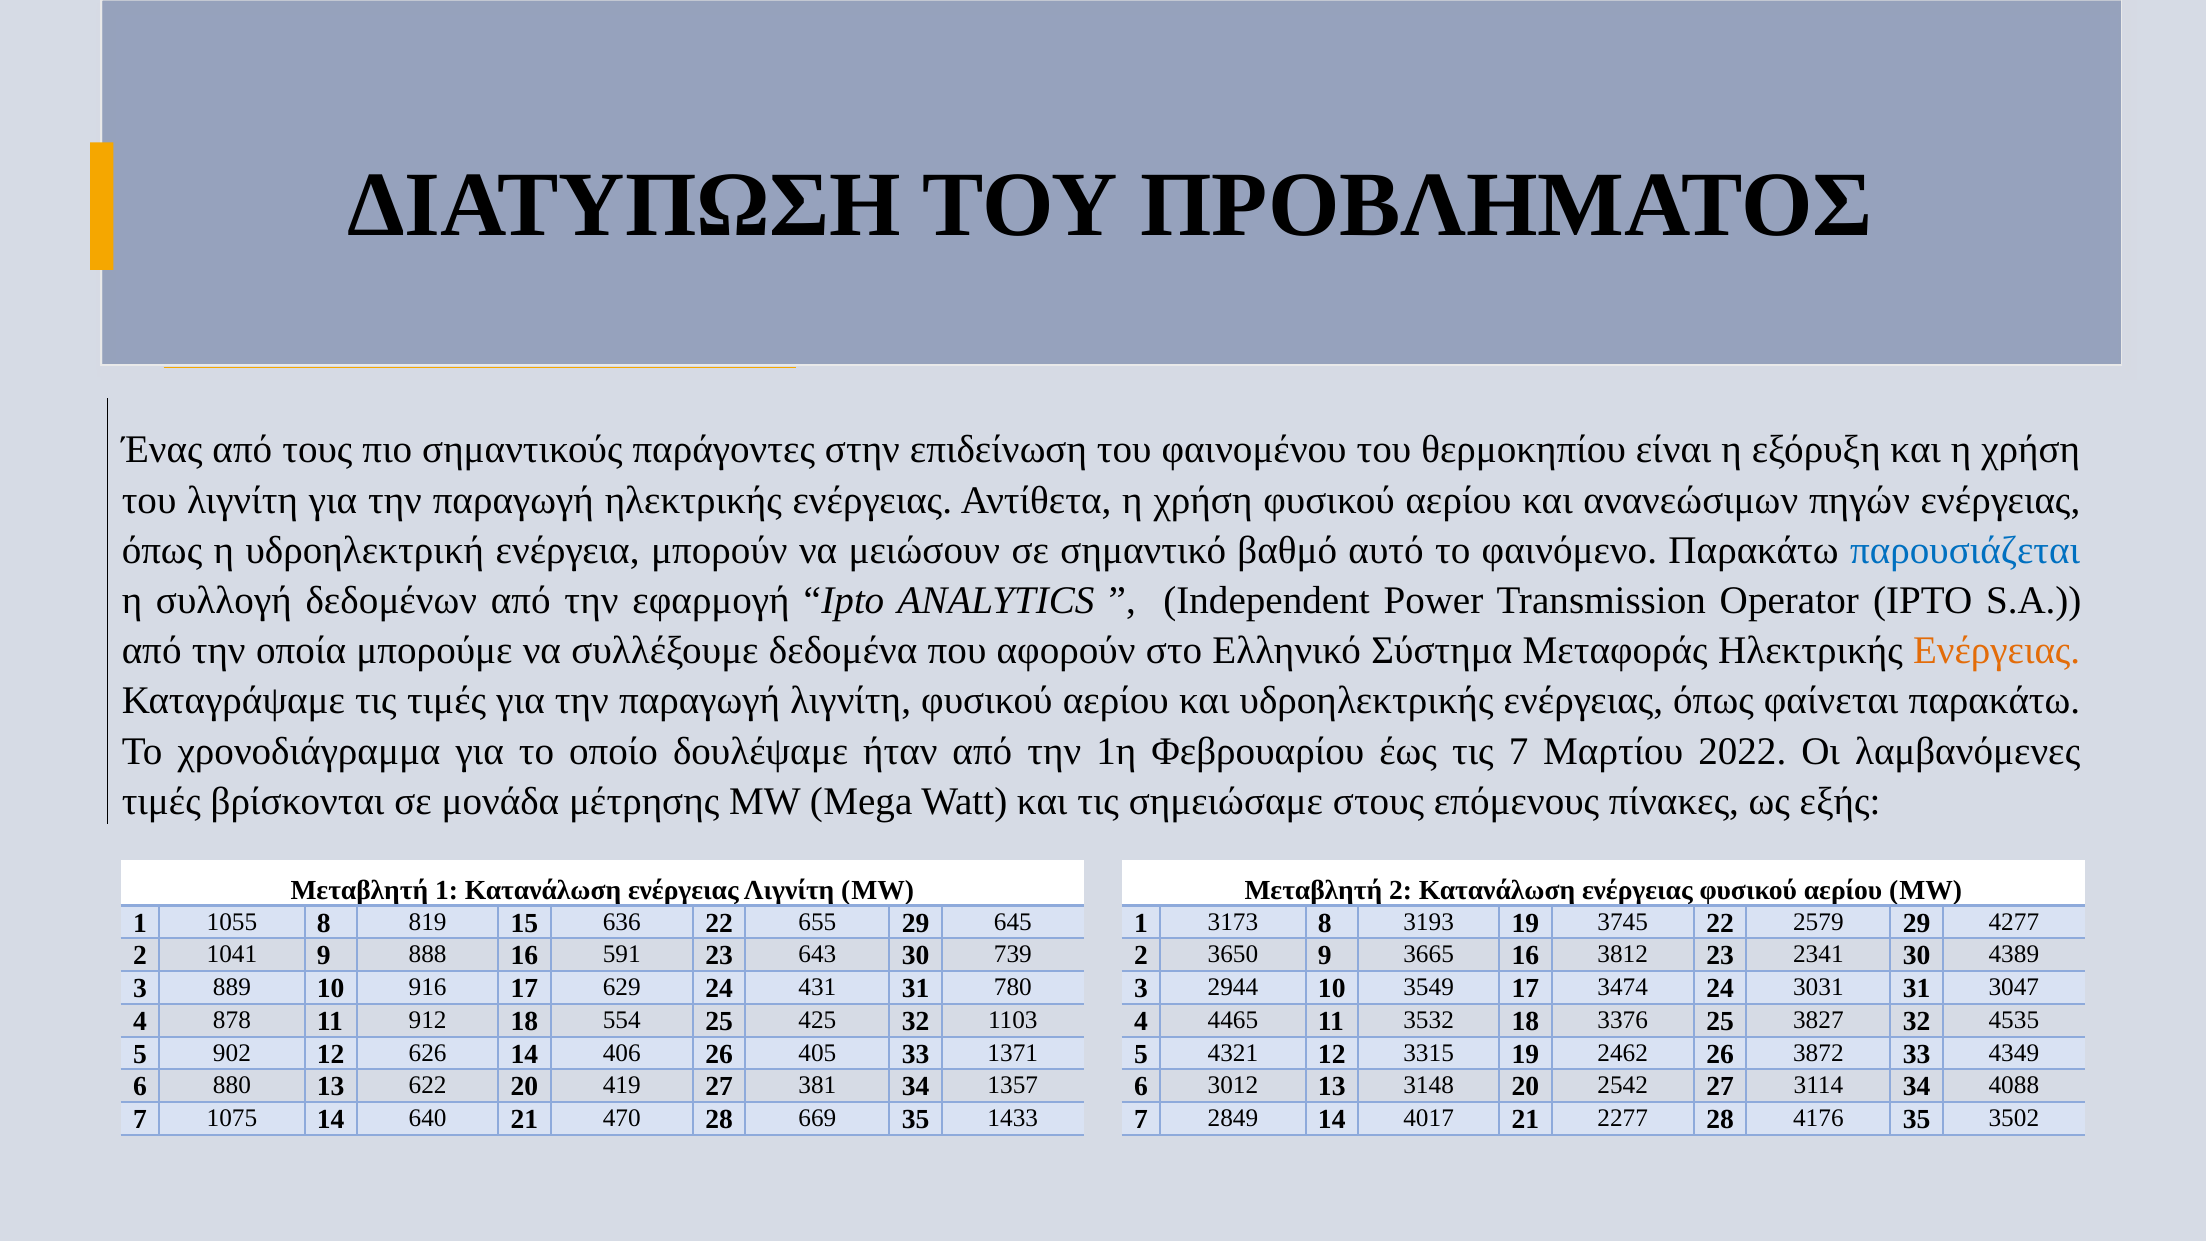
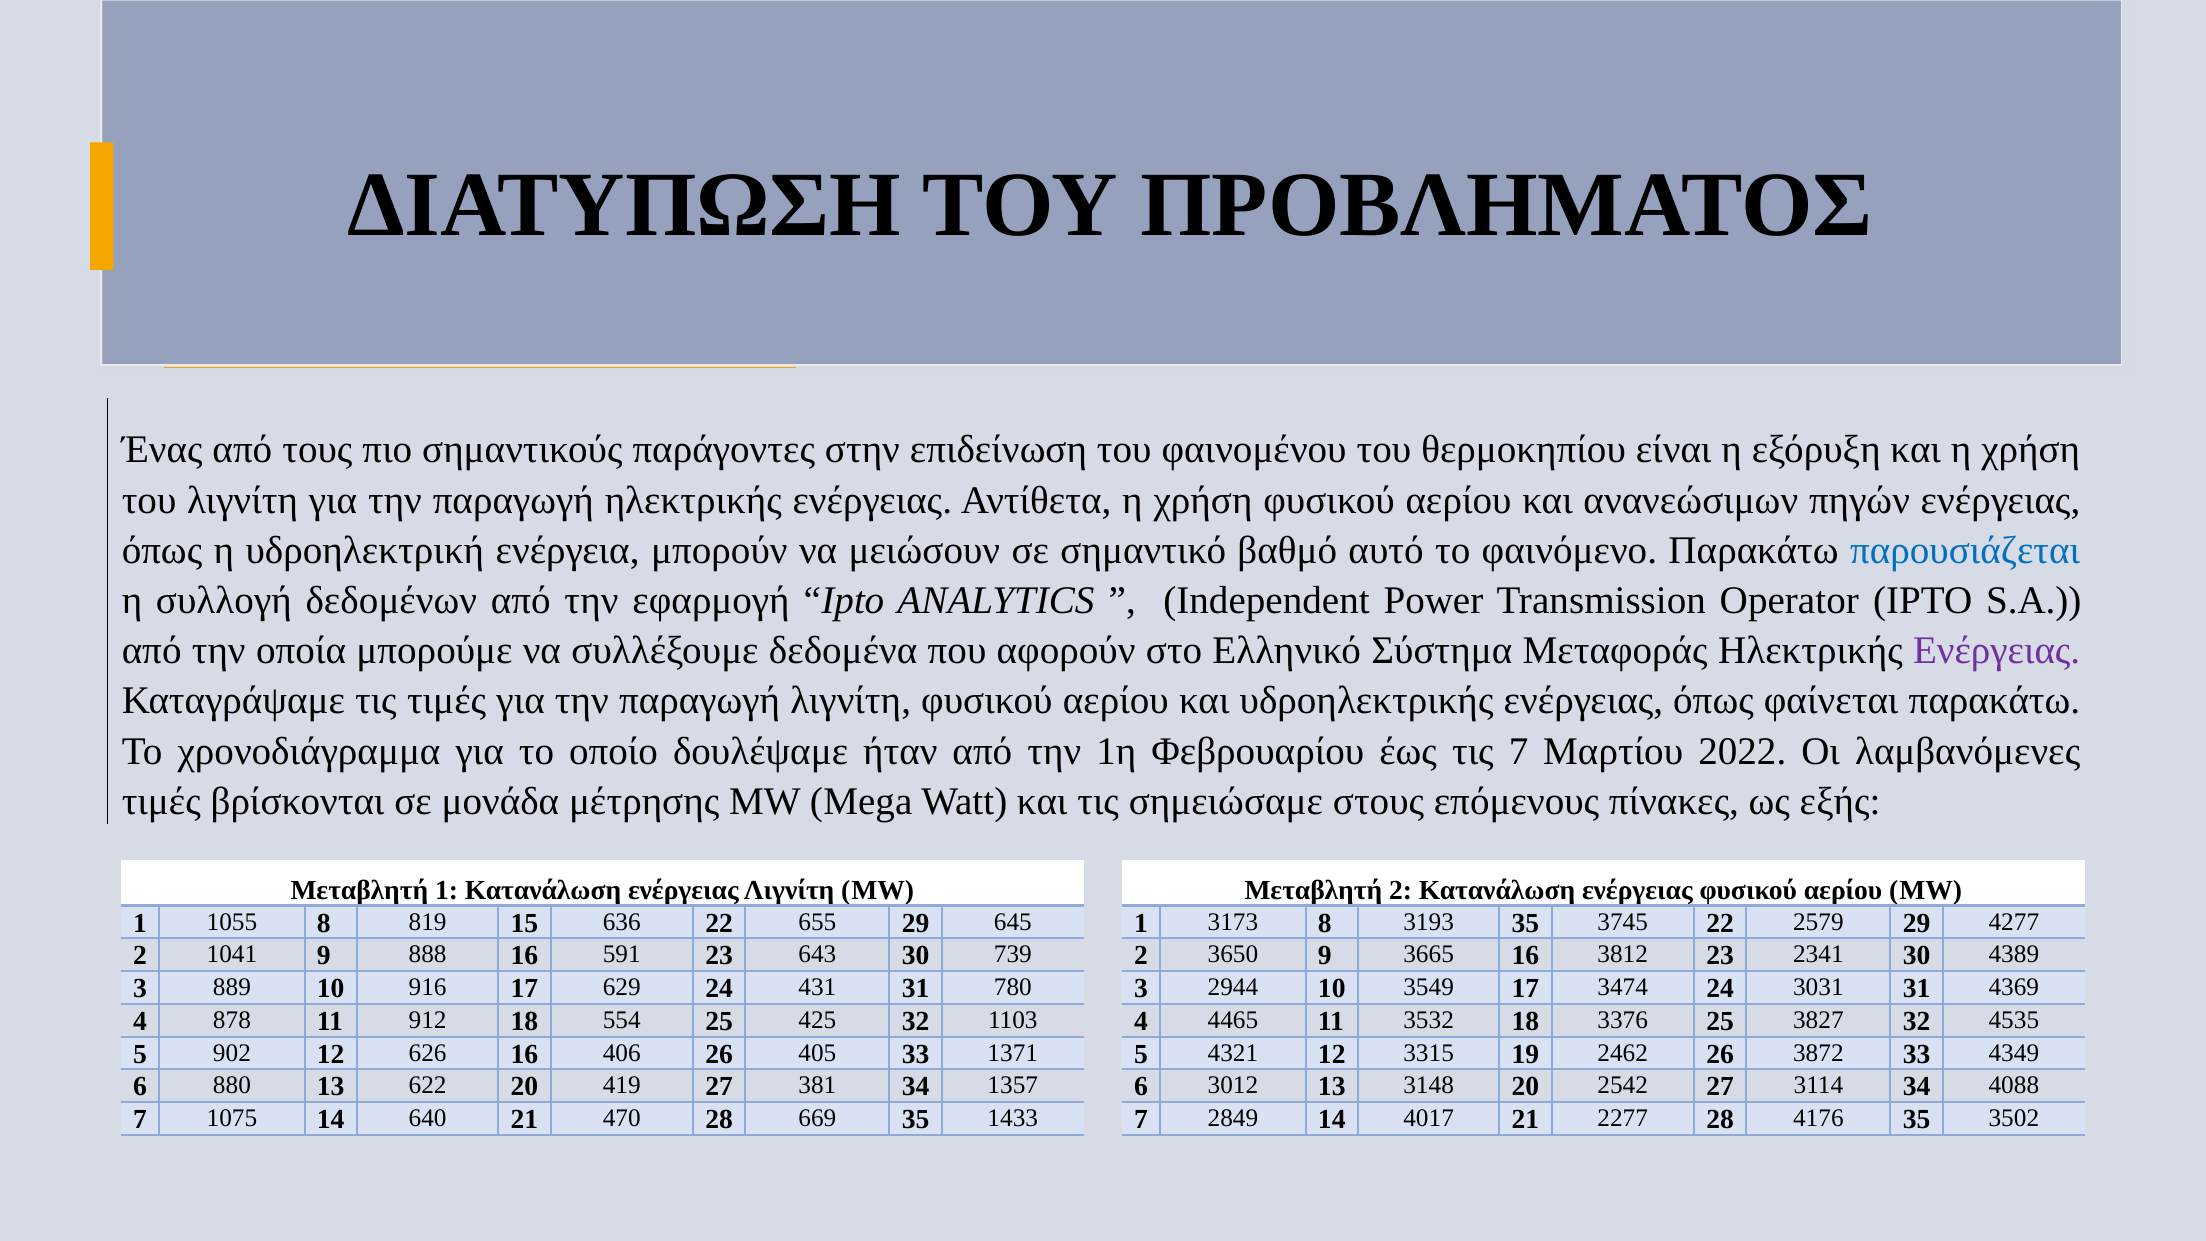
Ενέργειας colour: orange -> purple (1997, 651)
3193 19: 19 -> 35 (1525, 923)
3047: 3047 -> 4369 (2014, 987)
626 14: 14 -> 16 (524, 1054)
